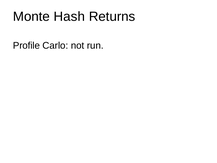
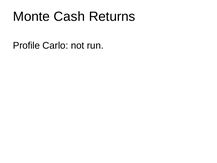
Hash: Hash -> Cash (69, 16)
